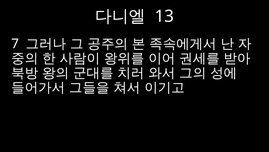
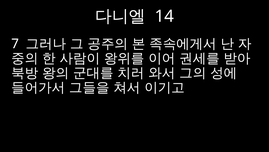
13: 13 -> 14 (164, 16)
